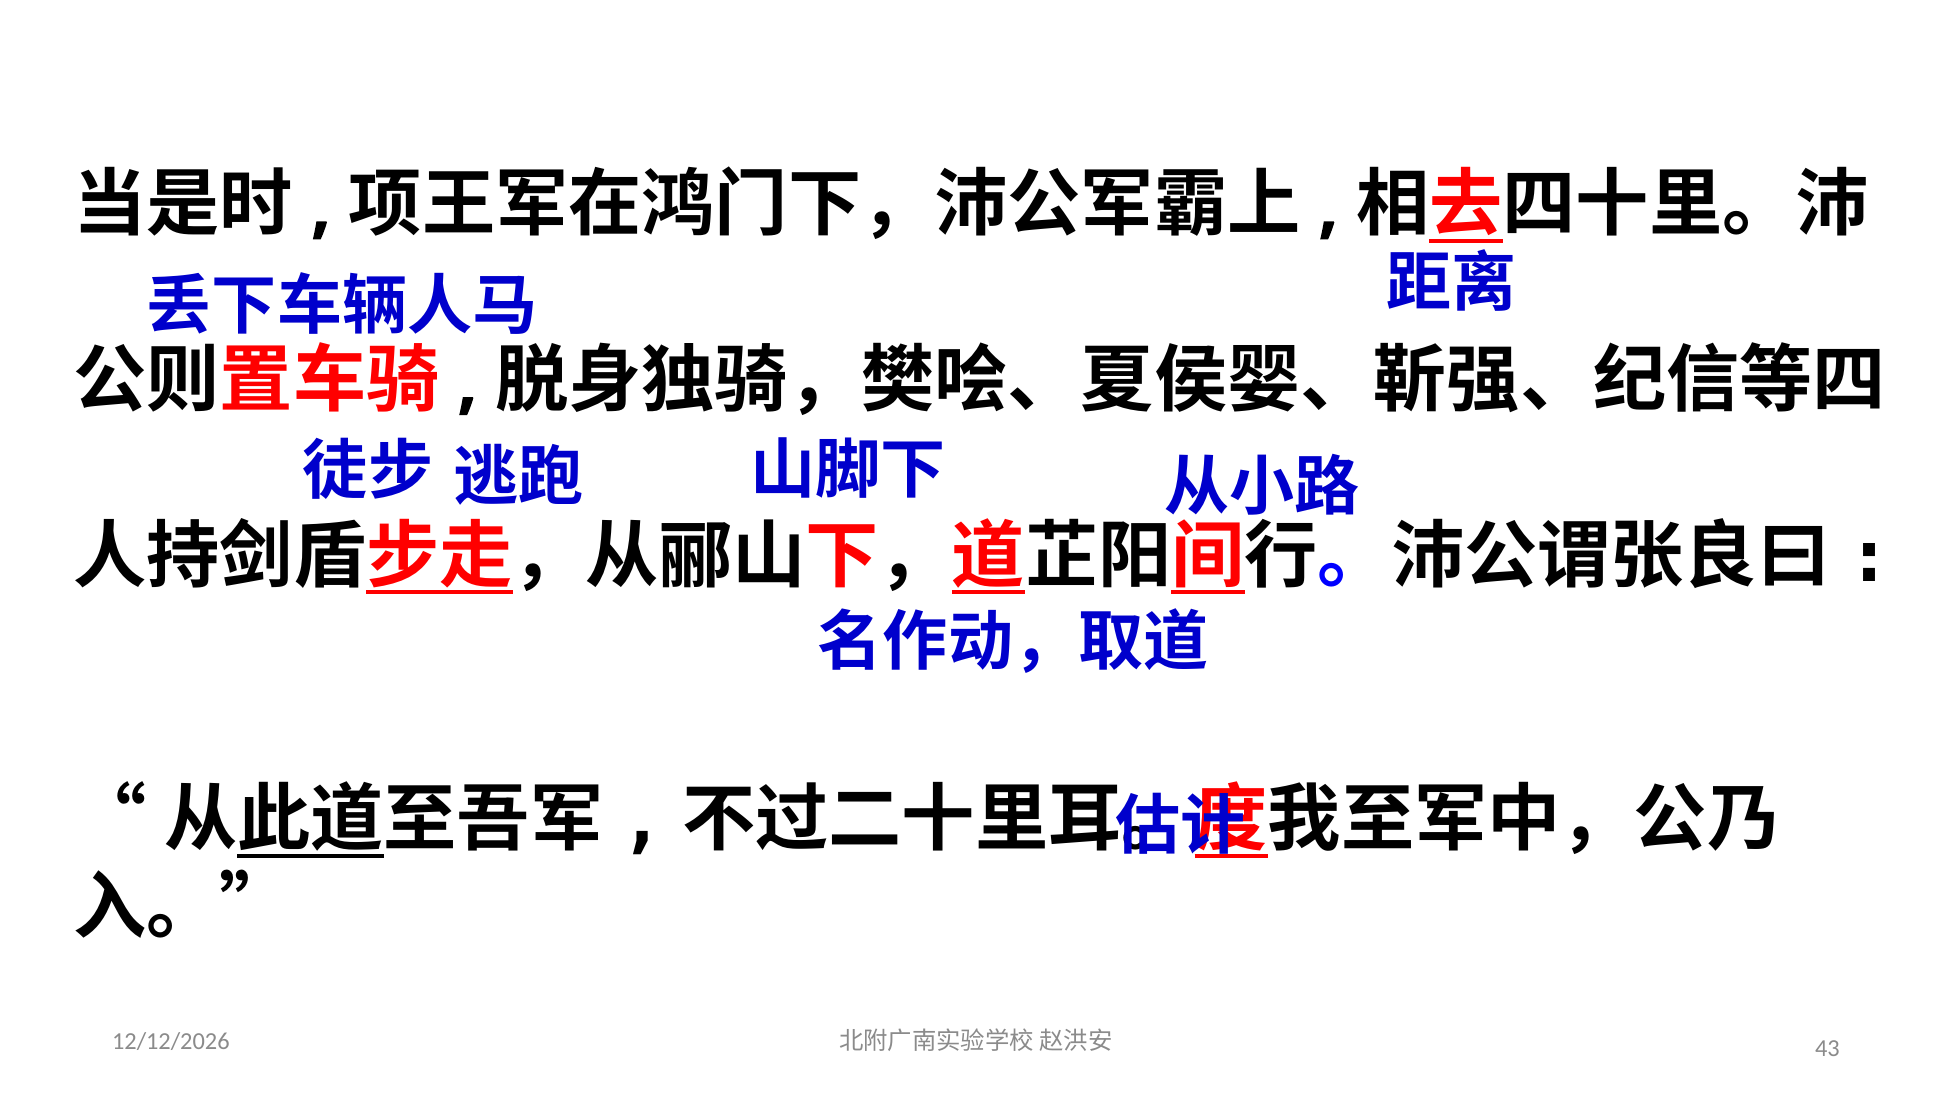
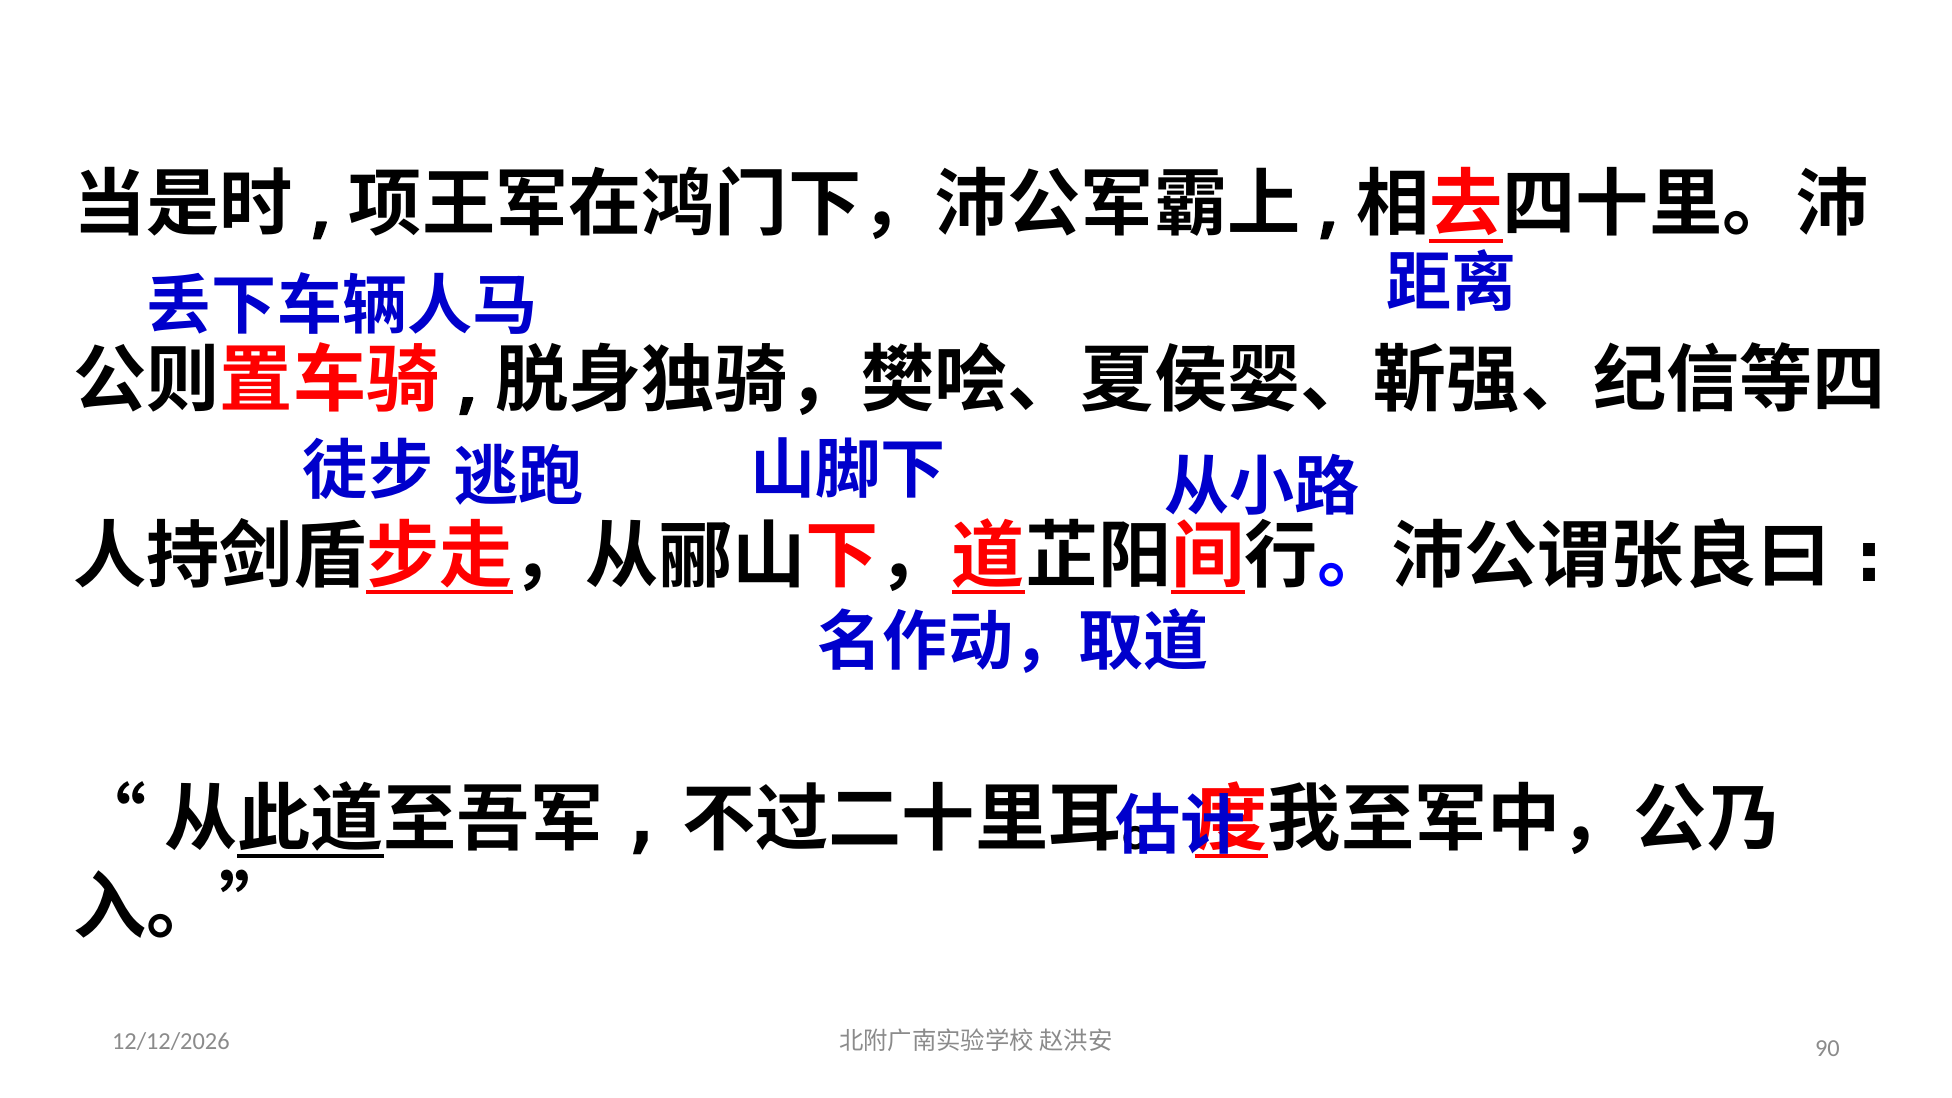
43: 43 -> 90 (1827, 1048)
